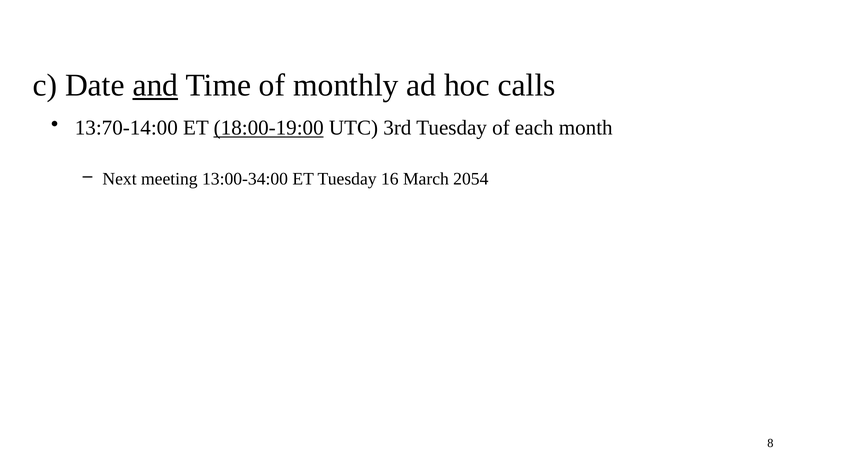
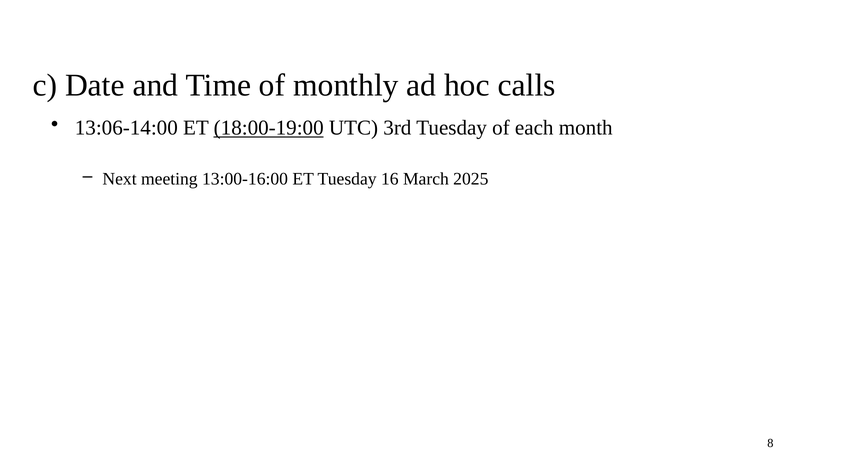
and underline: present -> none (155, 85)
13:70-14:00: 13:70-14:00 -> 13:06-14:00 (126, 128)
13:00-34:00: 13:00-34:00 -> 13:00-16:00 (245, 179)
2054: 2054 -> 2025 (471, 179)
